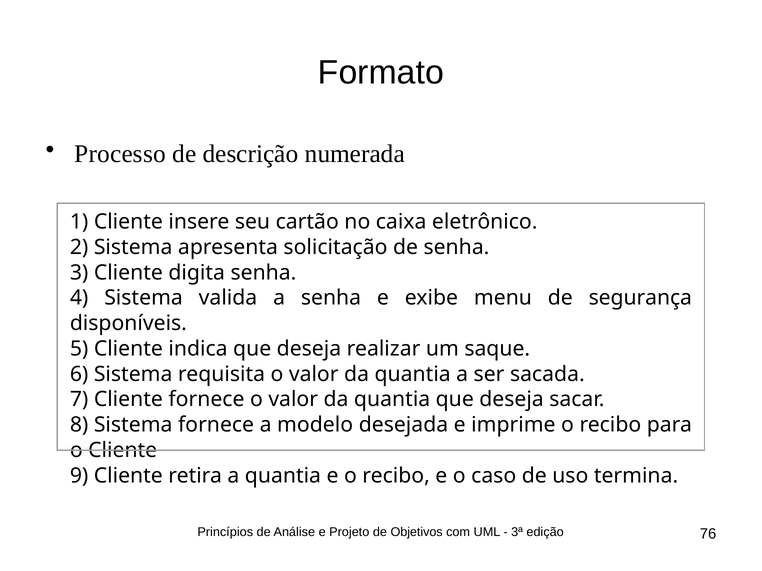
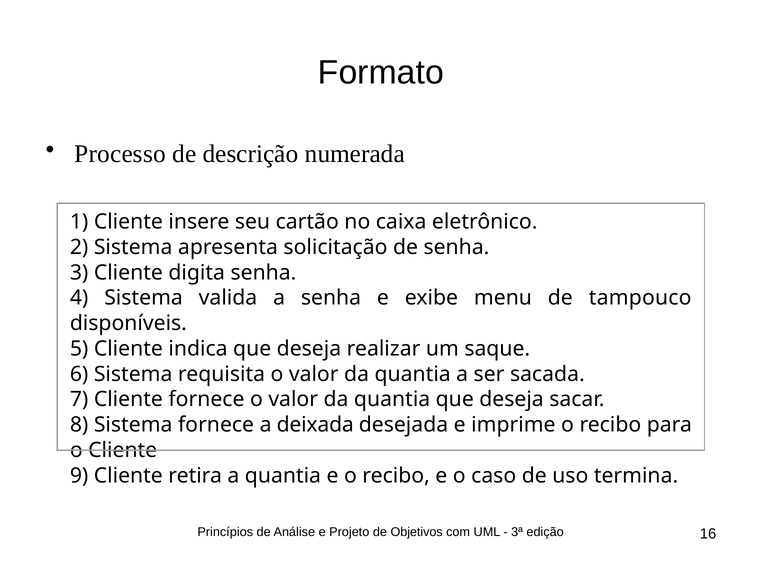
segurança: segurança -> tampouco (640, 298)
modelo: modelo -> deixada (315, 425)
76: 76 -> 16 (708, 534)
